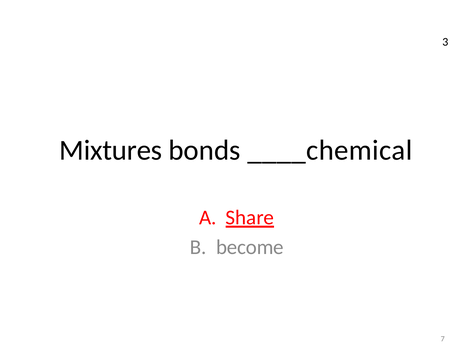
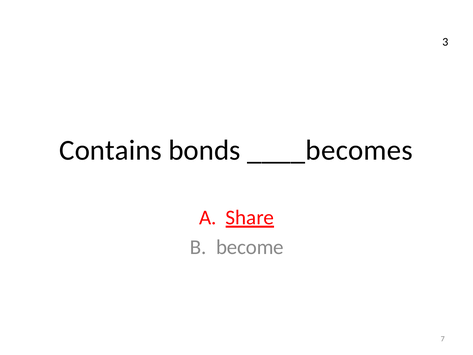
Mixtures: Mixtures -> Contains (111, 150)
____chemical: ____chemical -> ____becomes (330, 150)
